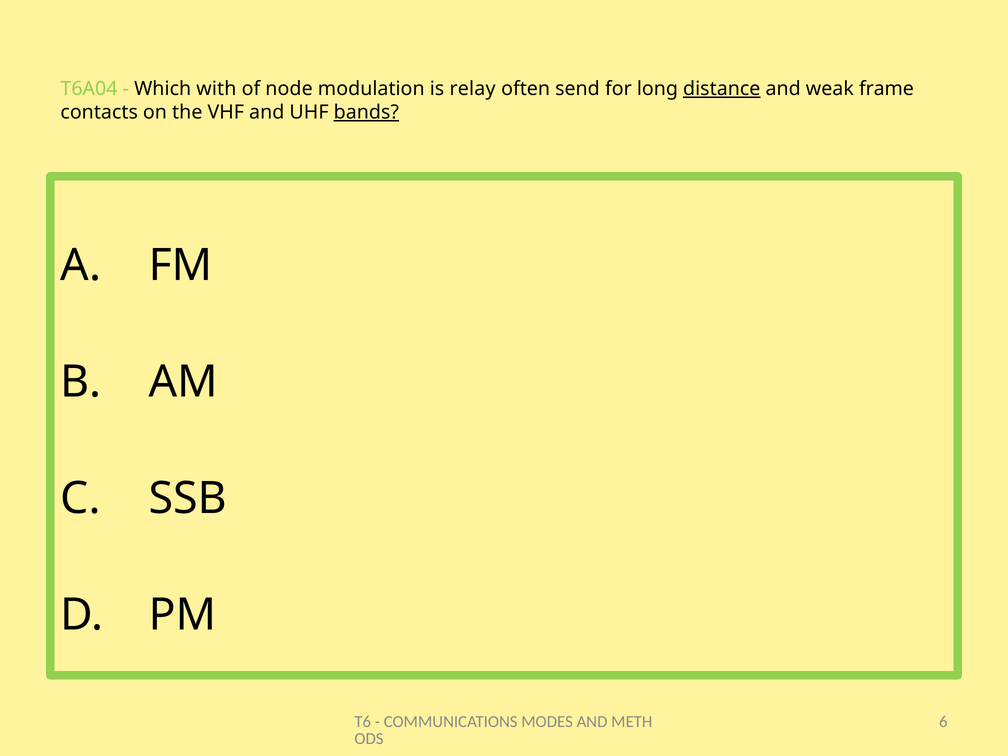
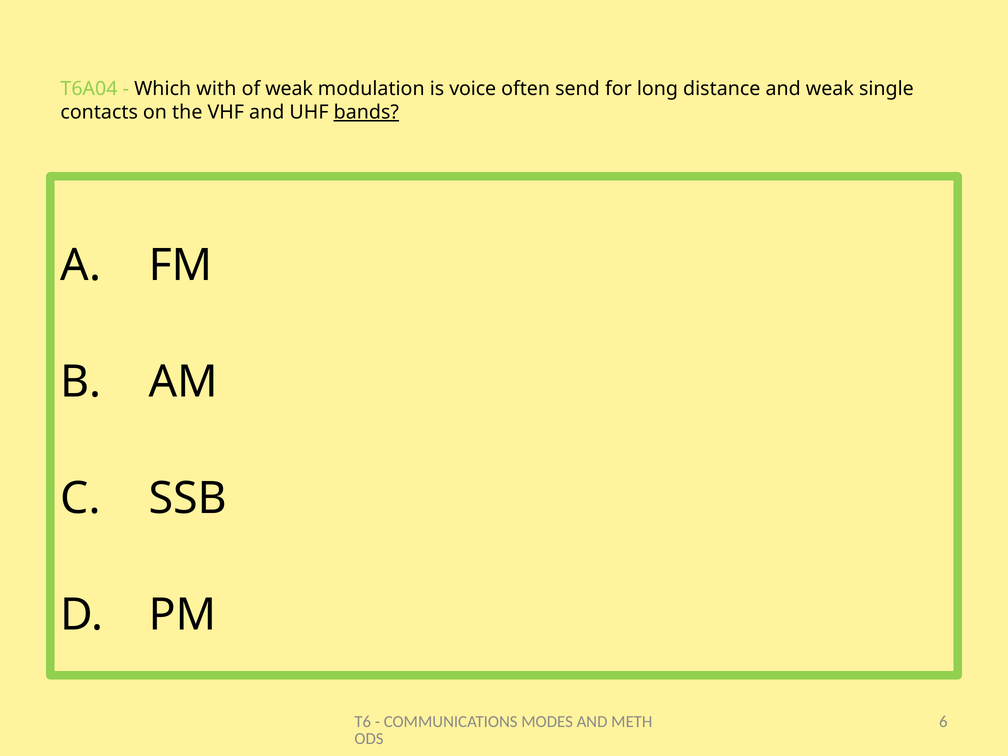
of node: node -> weak (289, 89)
relay: relay -> voice (473, 89)
distance underline: present -> none (722, 89)
frame: frame -> single (886, 89)
